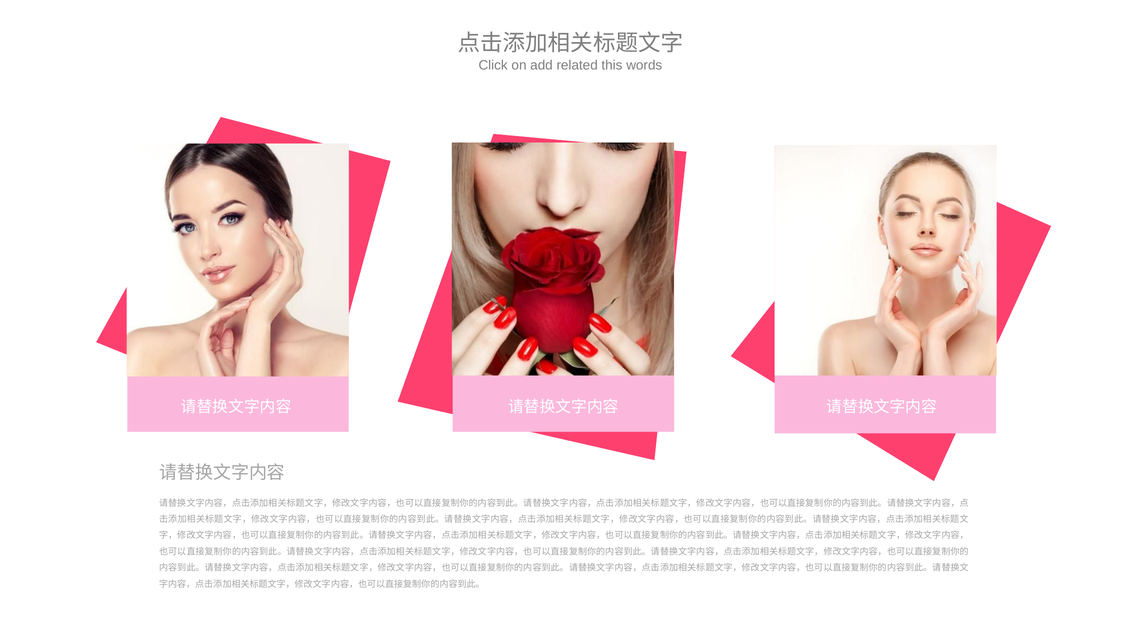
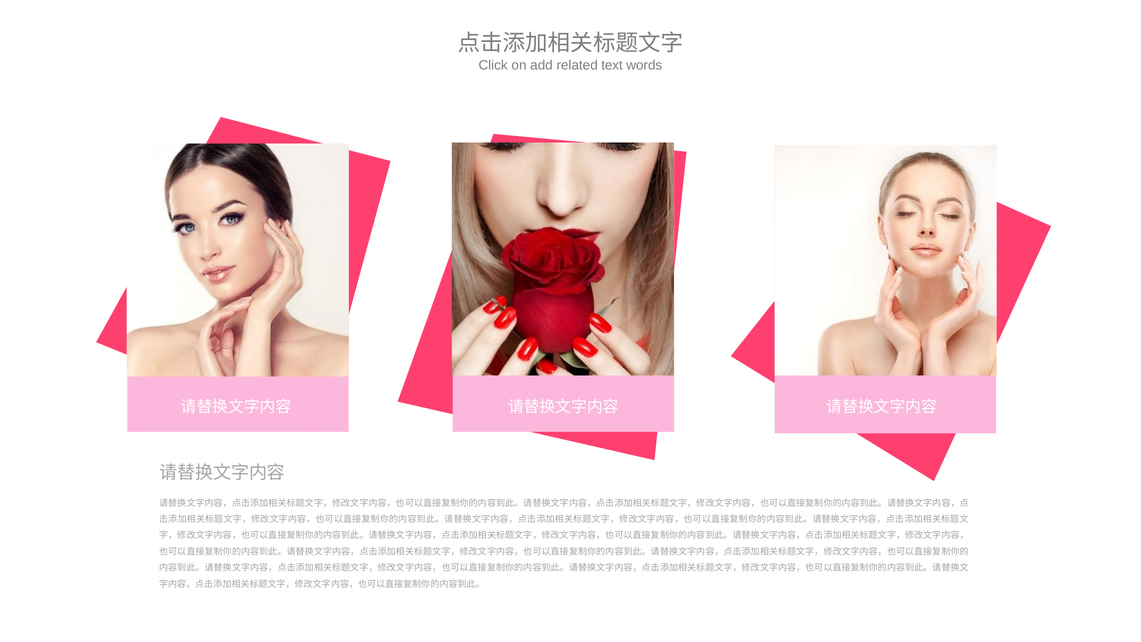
this: this -> text (612, 65)
